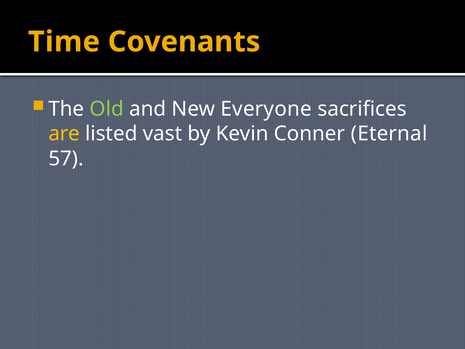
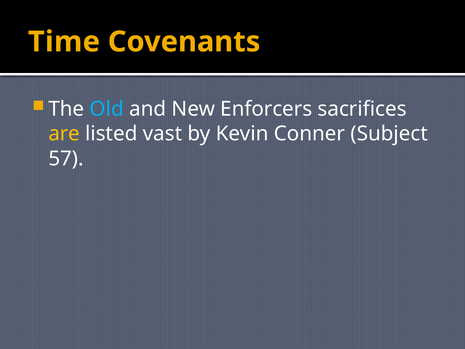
Old colour: light green -> light blue (107, 109)
Everyone: Everyone -> Enforcers (266, 109)
Eternal: Eternal -> Subject (389, 134)
